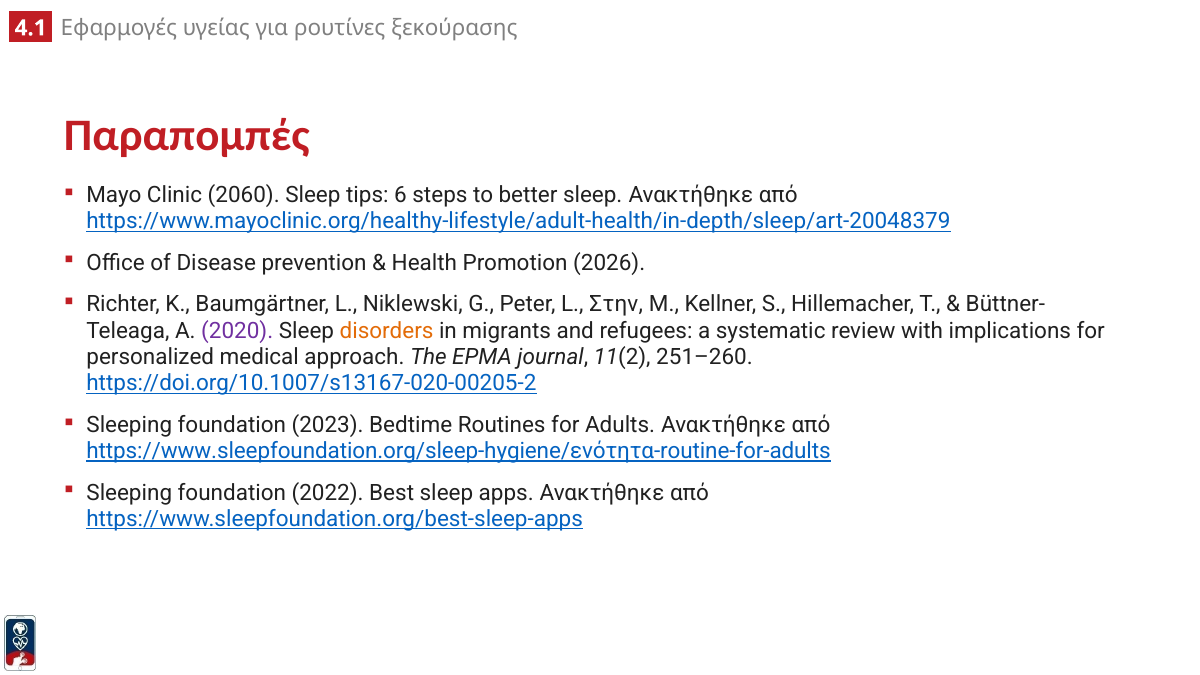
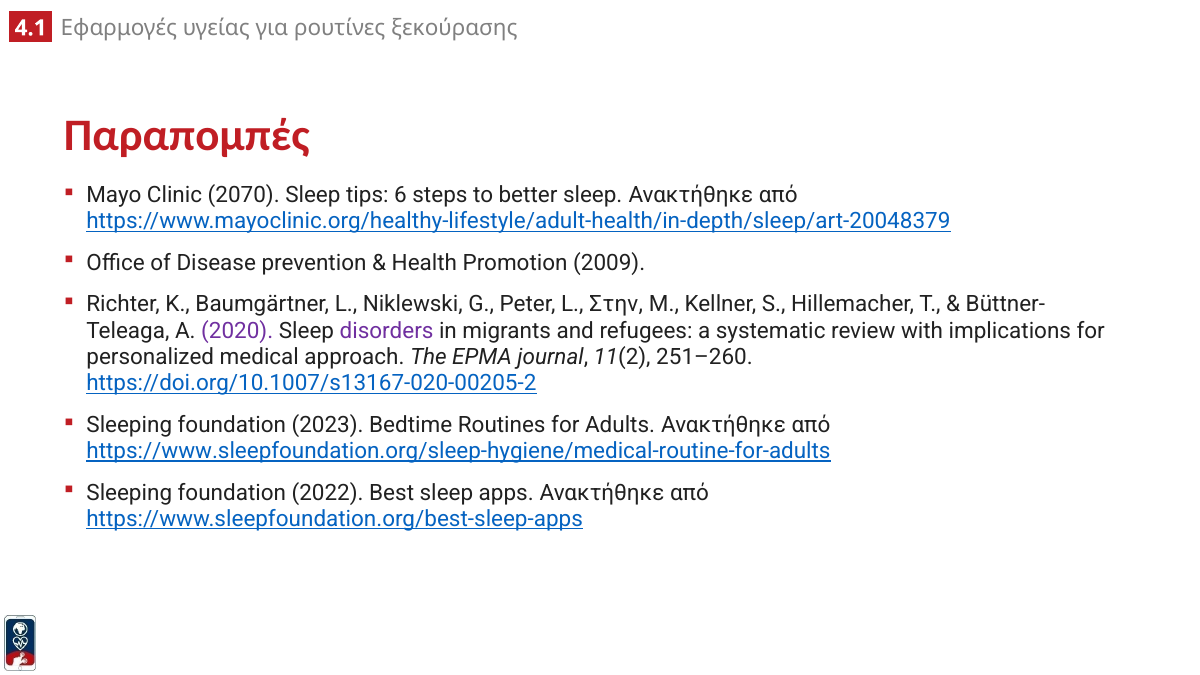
2060: 2060 -> 2070 (244, 195)
2026: 2026 -> 2009 (609, 263)
disorders colour: orange -> purple (387, 331)
https://www.sleepfoundation.org/sleep-hygiene/ενότητα-routine-for-adults: https://www.sleepfoundation.org/sleep-hygiene/ενότητα-routine-for-adults -> https://www.sleepfoundation.org/sleep-hygiene/medical-routine-for-adults (459, 451)
